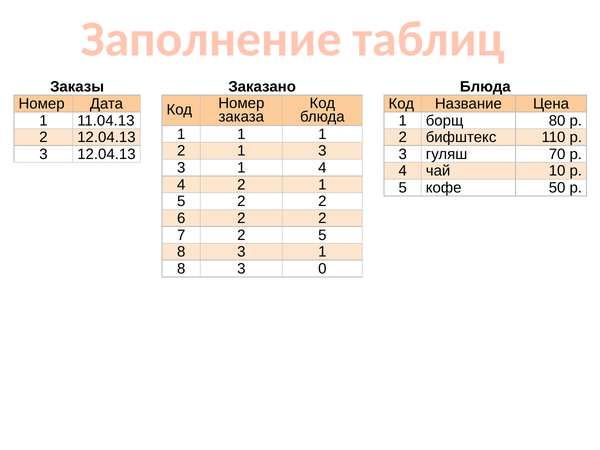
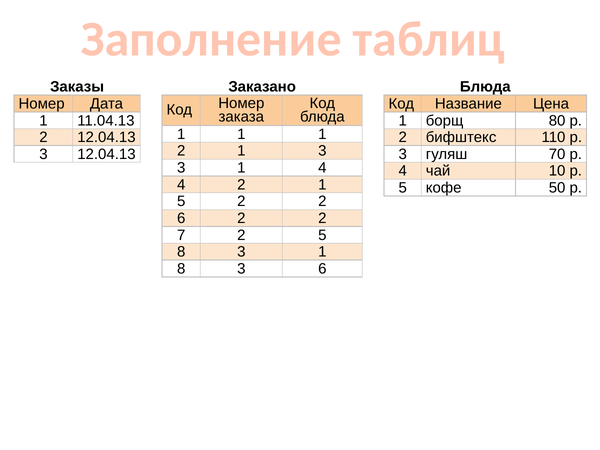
3 0: 0 -> 6 (322, 269)
